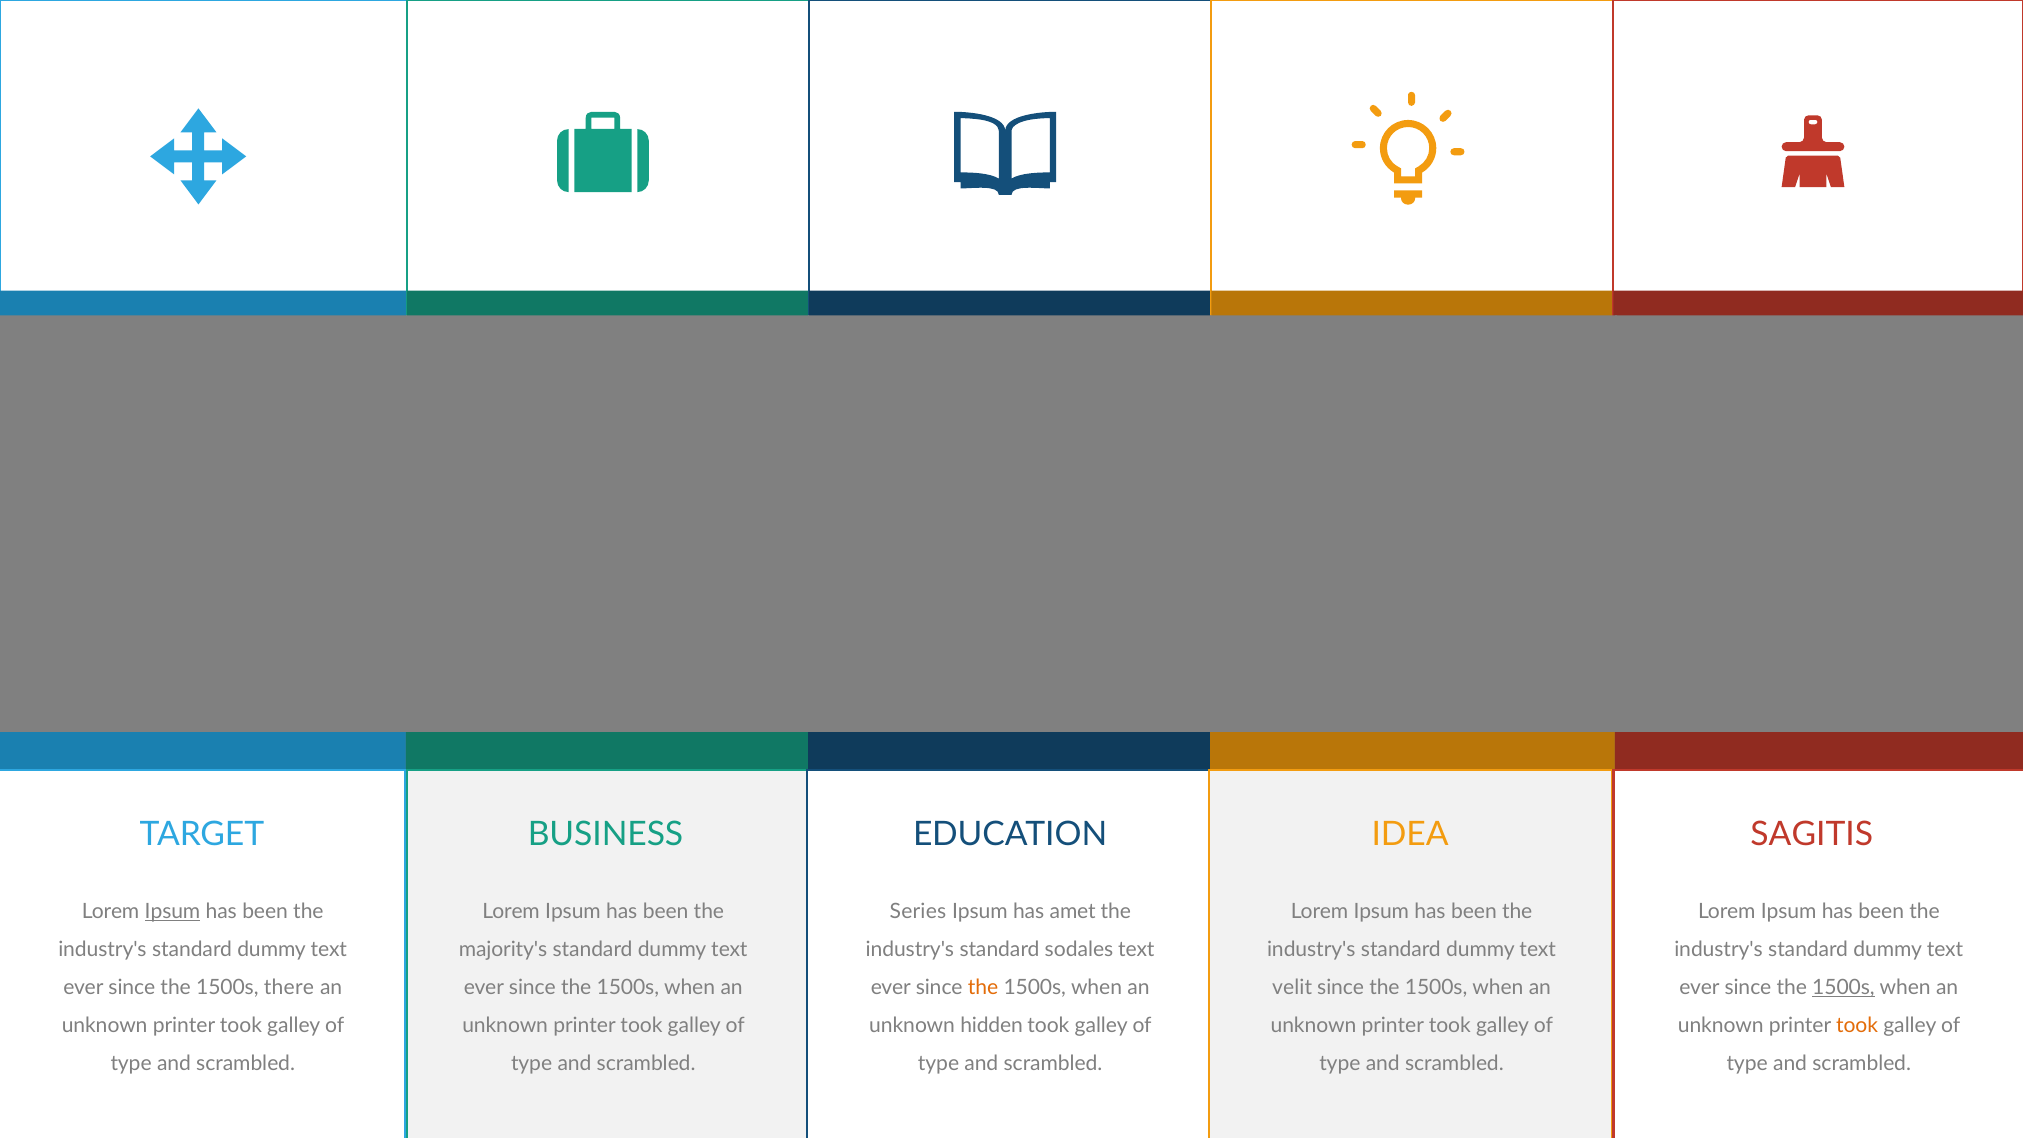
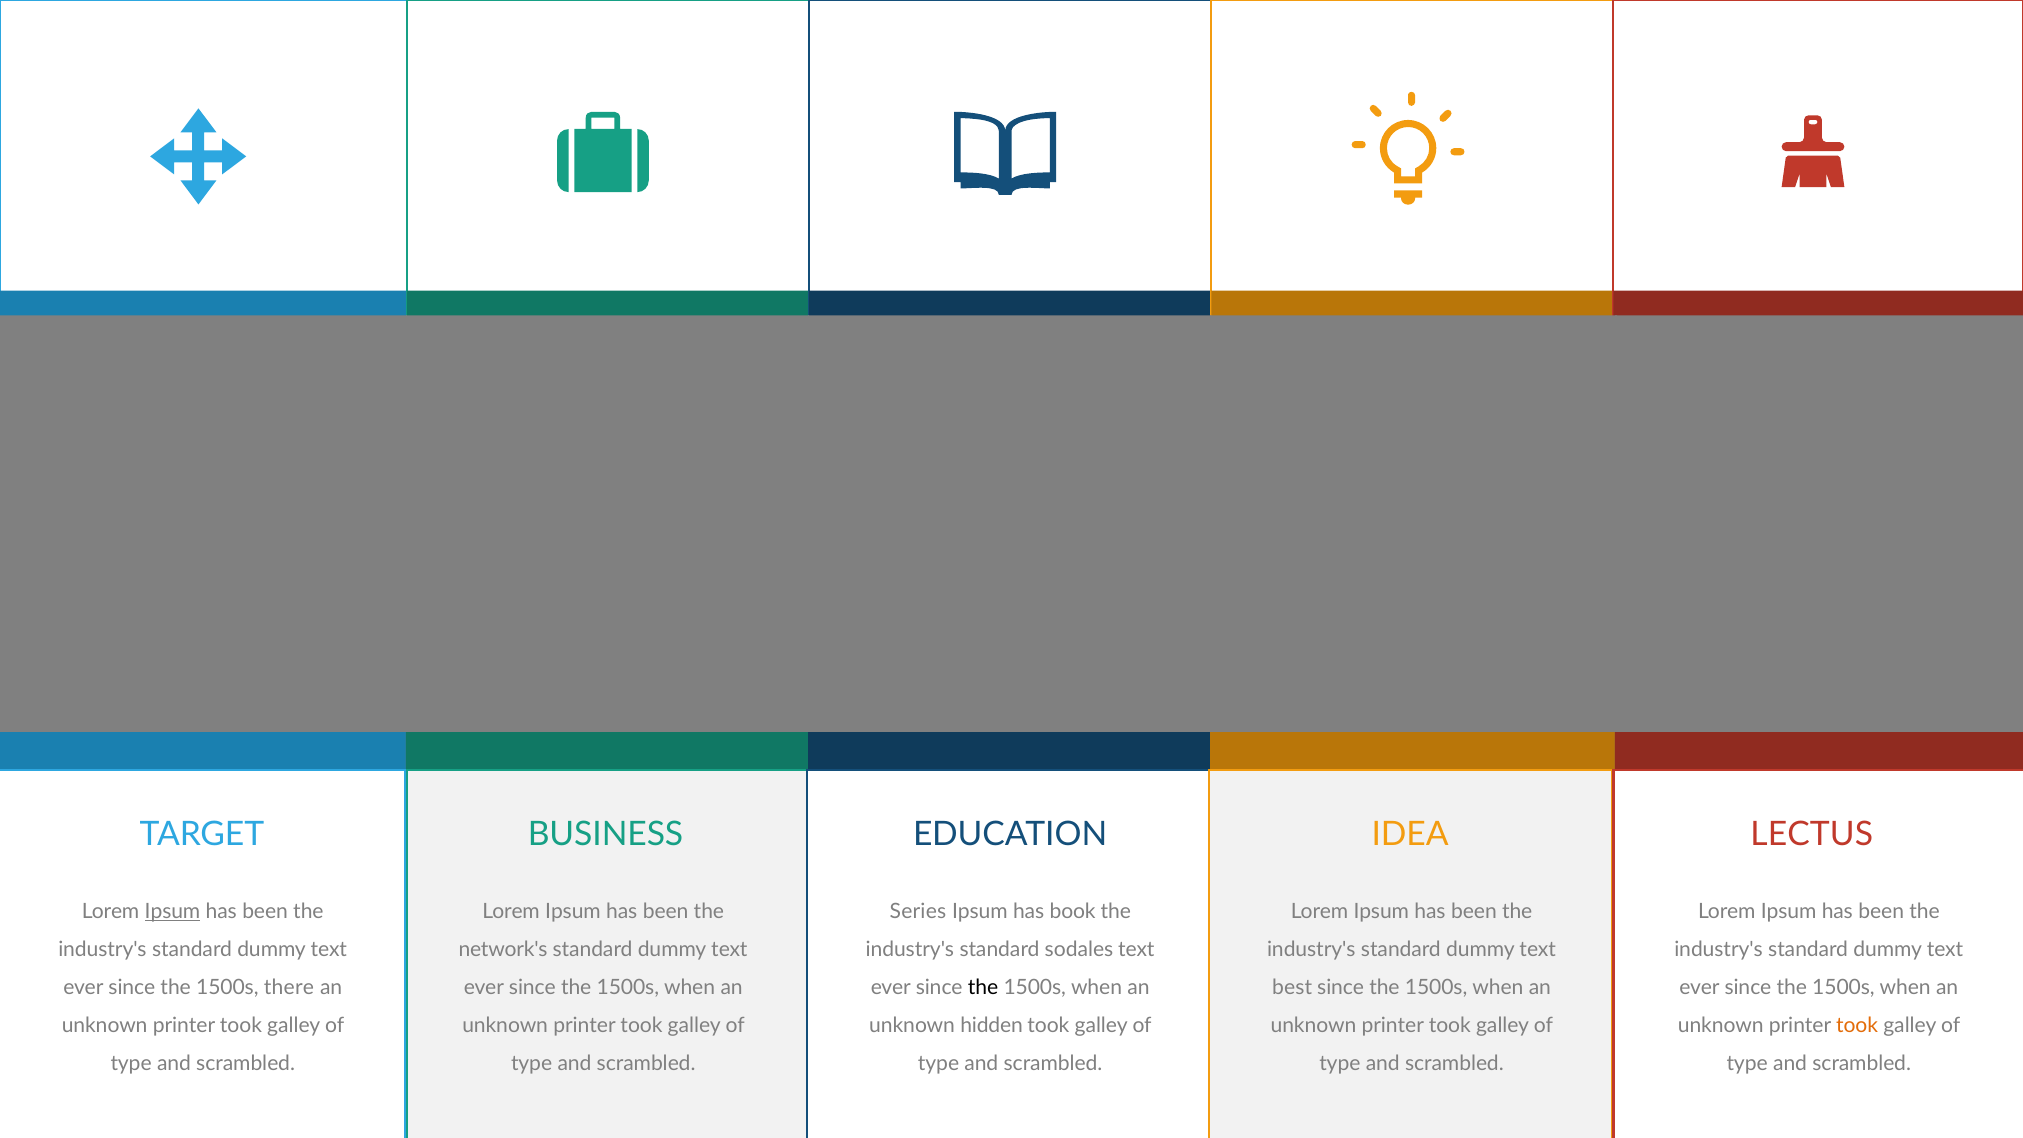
SAGITIS: SAGITIS -> LECTUS (1812, 834)
amet: amet -> book (1073, 911)
majority's: majority's -> network's (503, 949)
the colour: orange -> black (983, 987)
velit: velit -> best (1292, 987)
1500s underline: present -> none (1843, 987)
